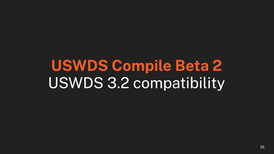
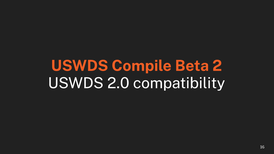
3.2: 3.2 -> 2.0 (118, 83)
